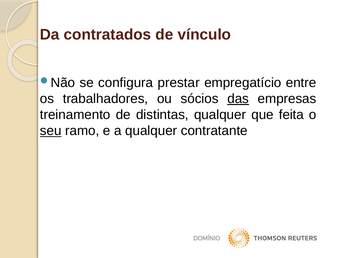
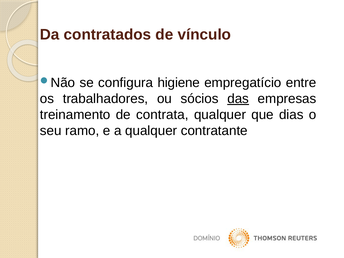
prestar: prestar -> higiene (179, 83)
distintas: distintas -> contrata (162, 115)
feita: feita -> dias (291, 115)
seu underline: present -> none (51, 131)
